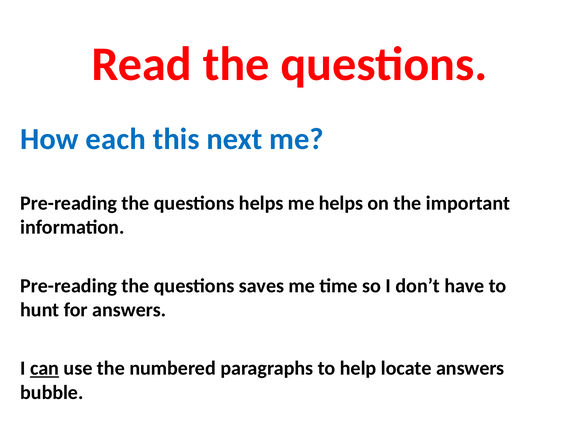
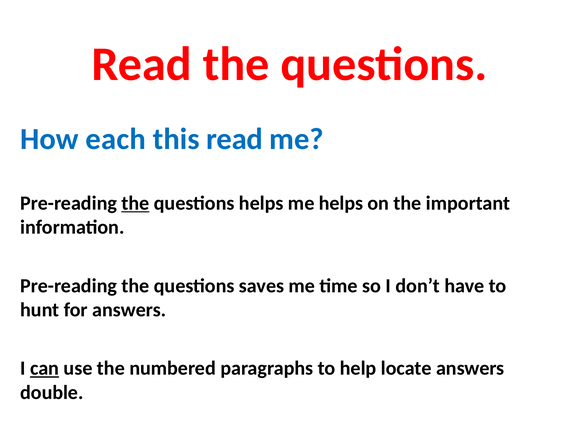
this next: next -> read (234, 139)
the underline: none -> present (135, 203)
bubble: bubble -> double (52, 393)
